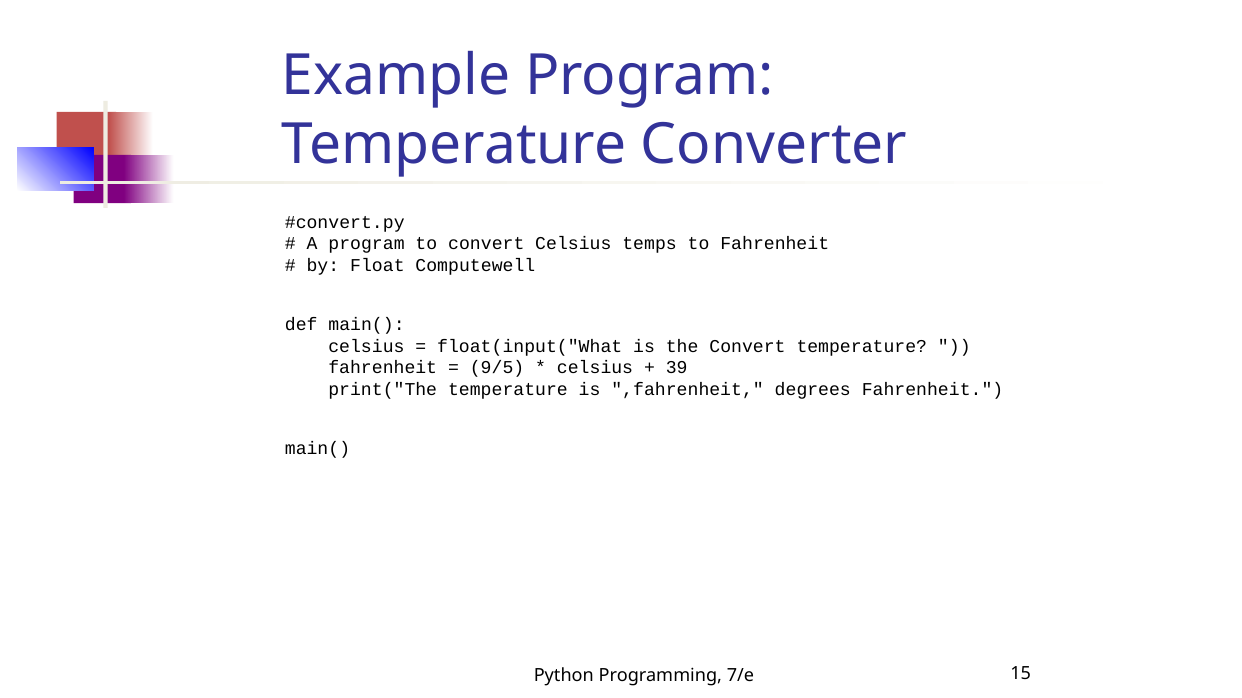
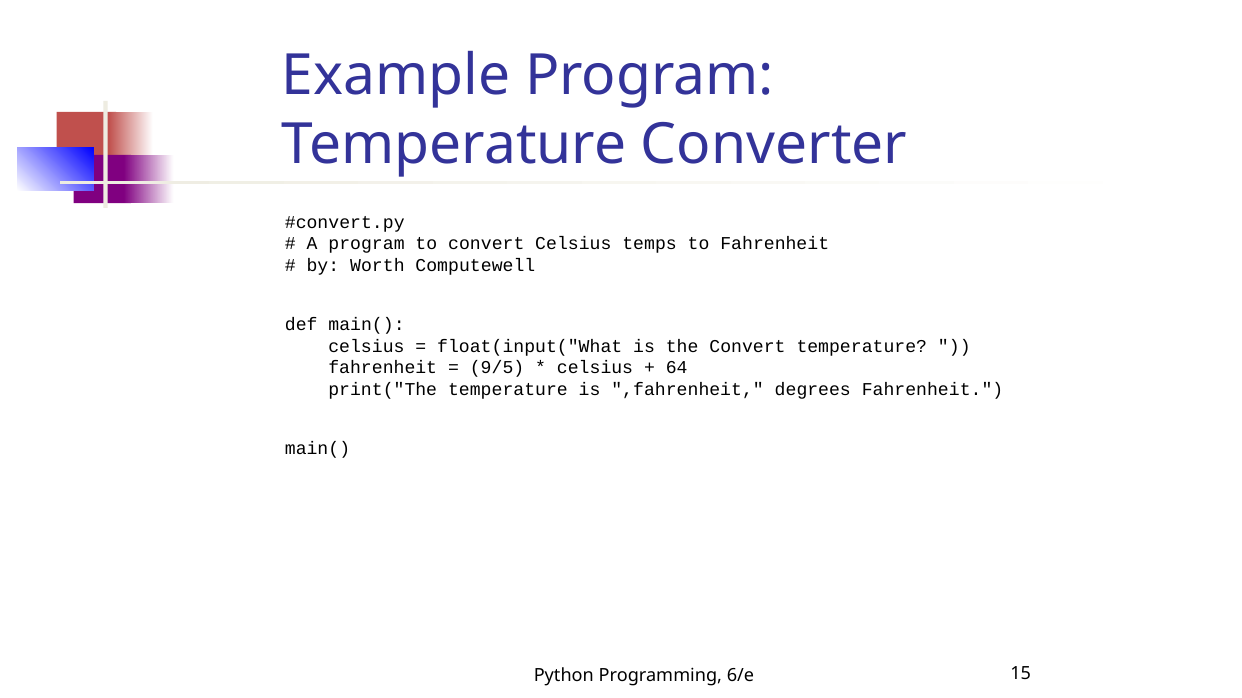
Float: Float -> Worth (377, 266)
39: 39 -> 64 (677, 368)
7/e: 7/e -> 6/e (741, 677)
